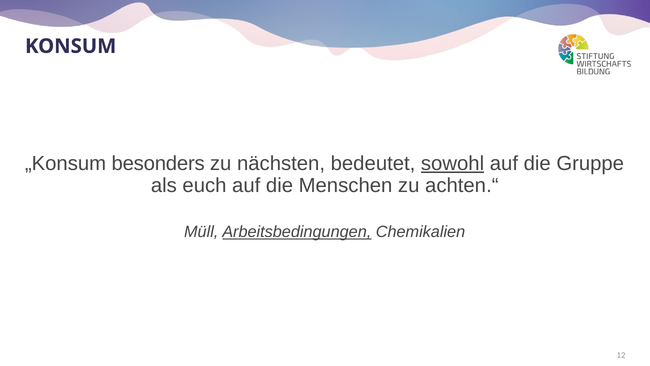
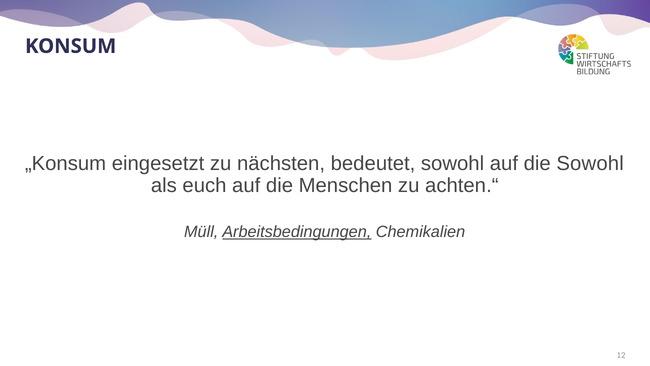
besonders: besonders -> eingesetzt (158, 163)
sowohl underline: present -> none (453, 163)
die Gruppe: Gruppe -> Sowohl (590, 163)
